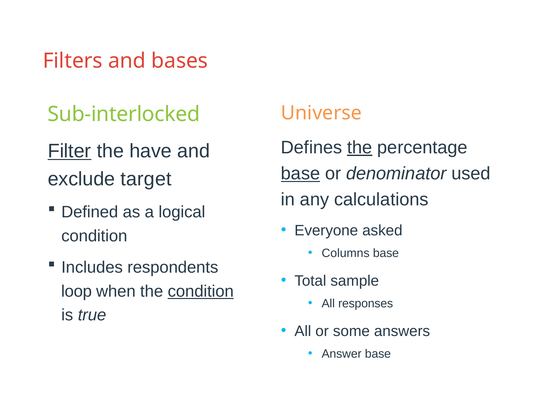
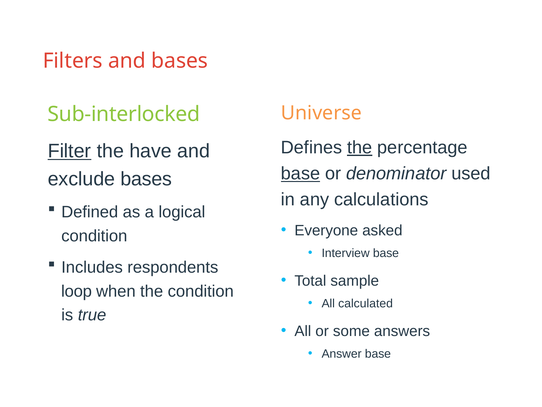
exclude target: target -> bases (146, 179)
Columns: Columns -> Interview (346, 253)
condition underline: present -> none (201, 291)
responses: responses -> calculated (366, 303)
